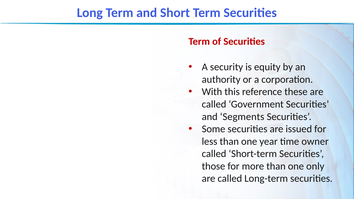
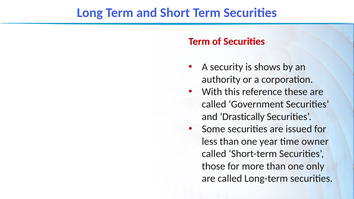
equity: equity -> shows (267, 67)
Segments: Segments -> Drastically (242, 117)
